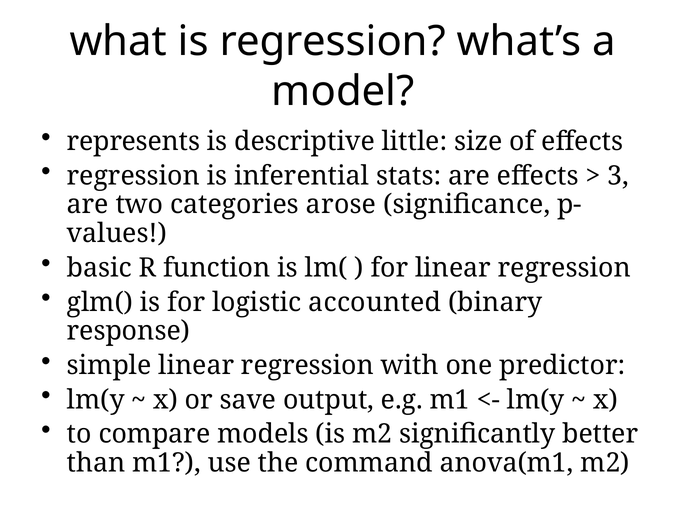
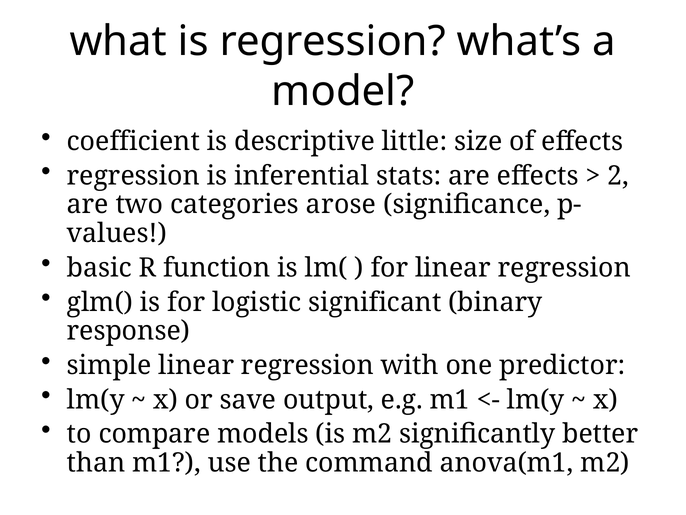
represents: represents -> coefficient (133, 141)
3: 3 -> 2 (618, 176)
accounted: accounted -> significant (375, 302)
